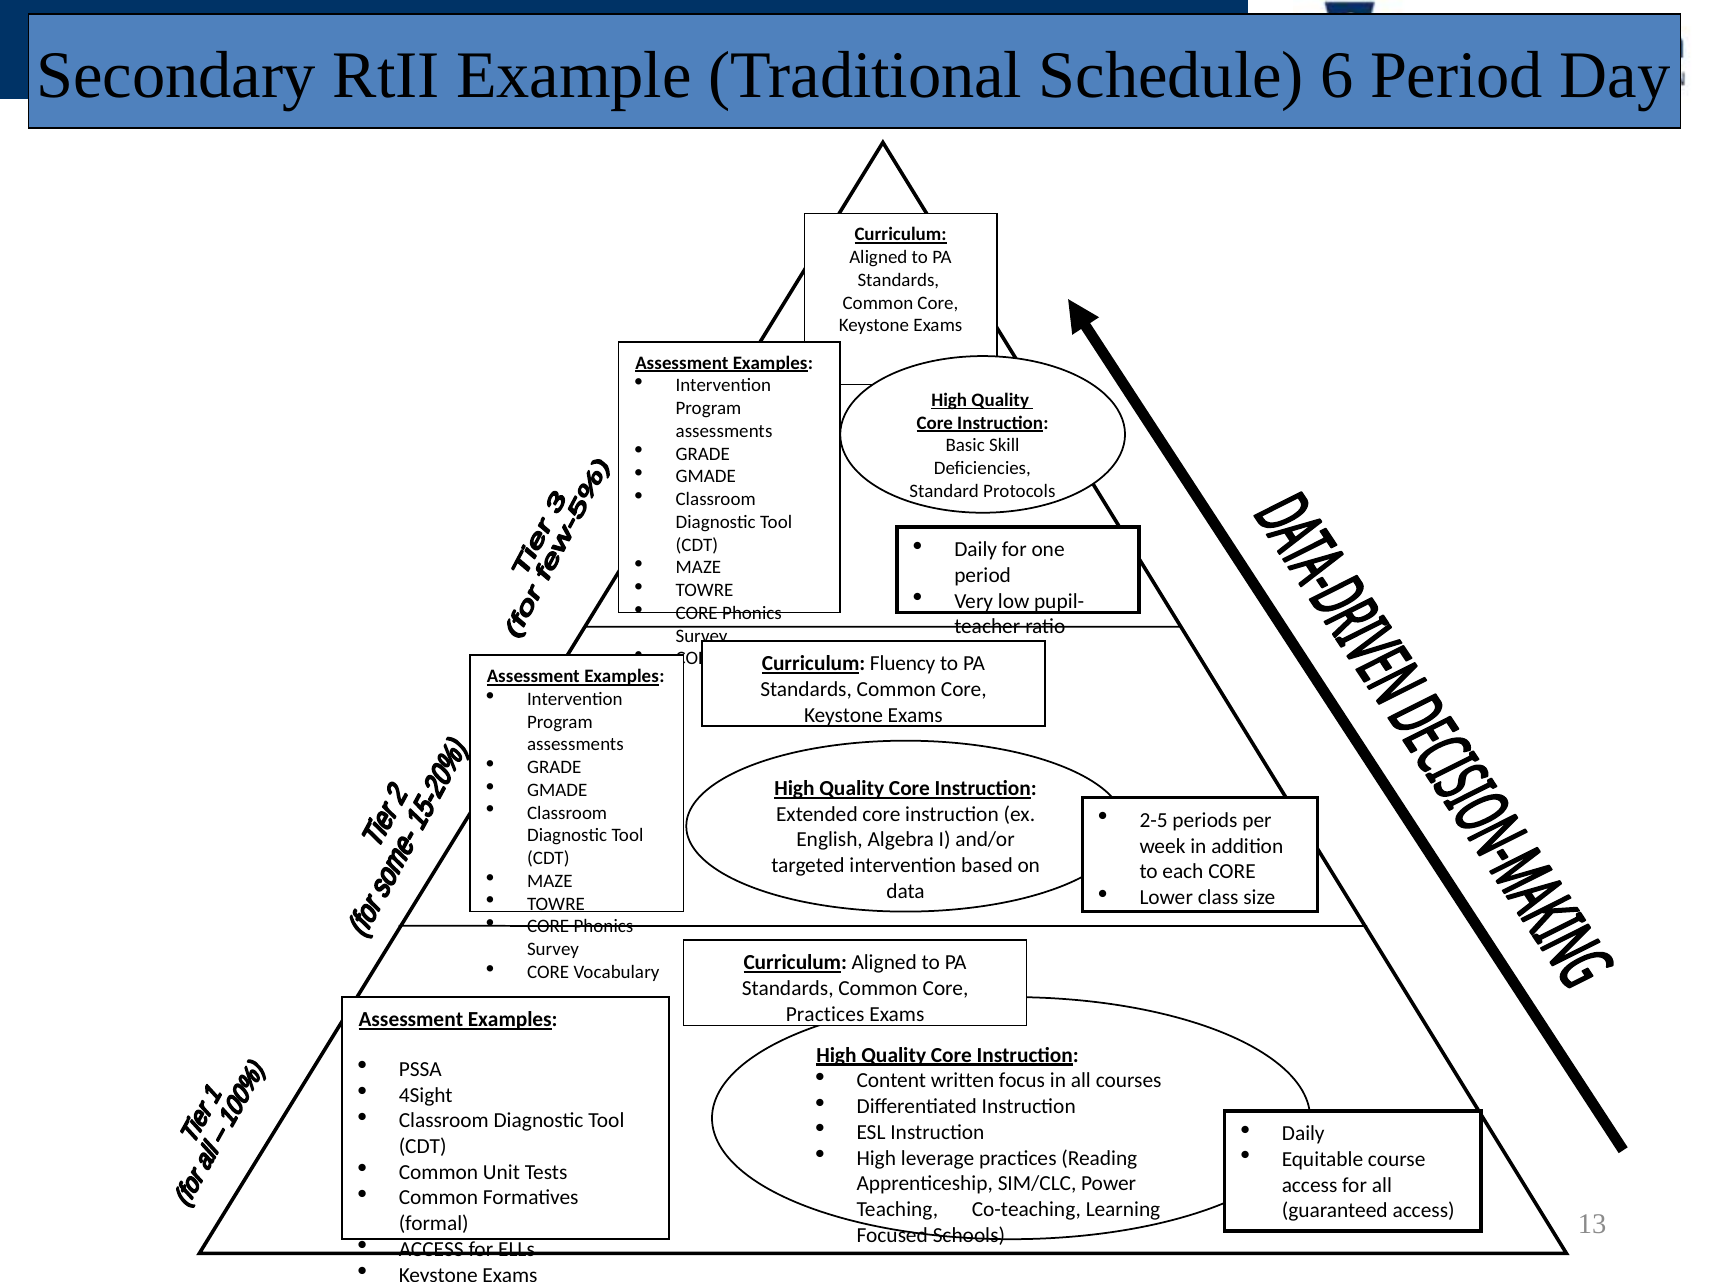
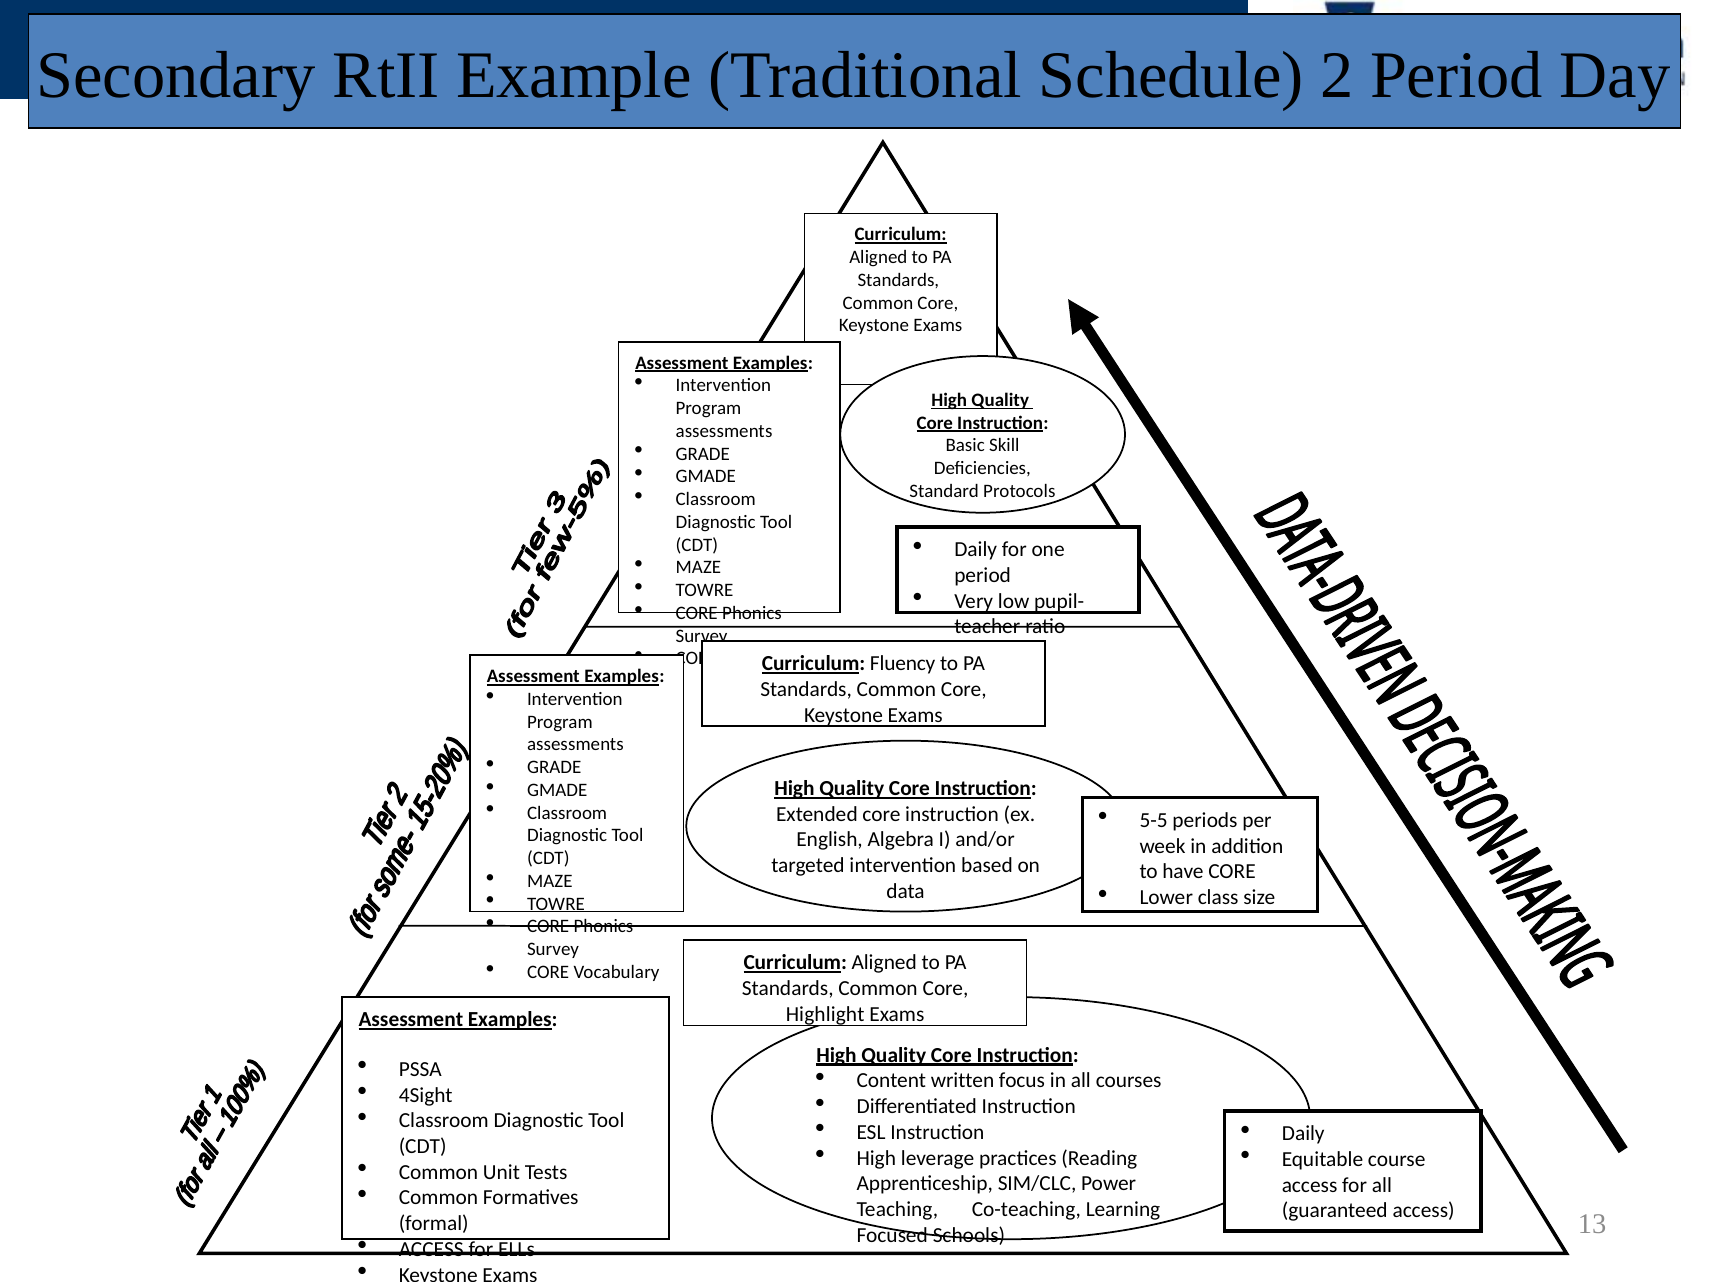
6: 6 -> 2 (1337, 76)
2-5: 2-5 -> 5-5 (1154, 820)
each: each -> have (1183, 872)
Practices: Practices -> Highlight (825, 1014)
